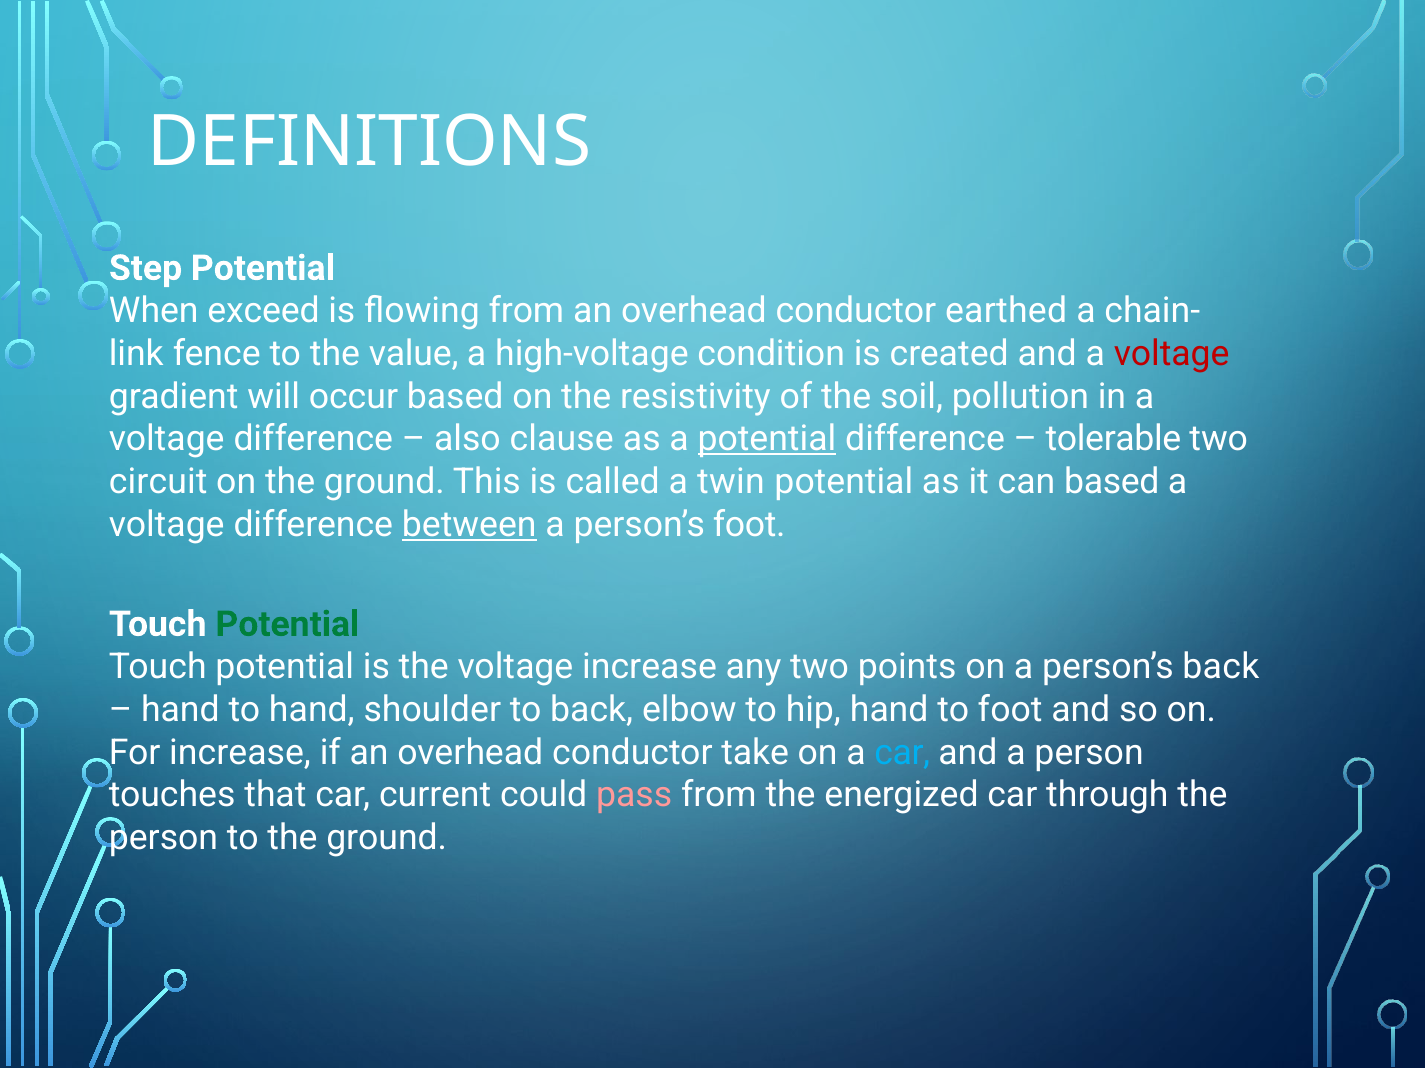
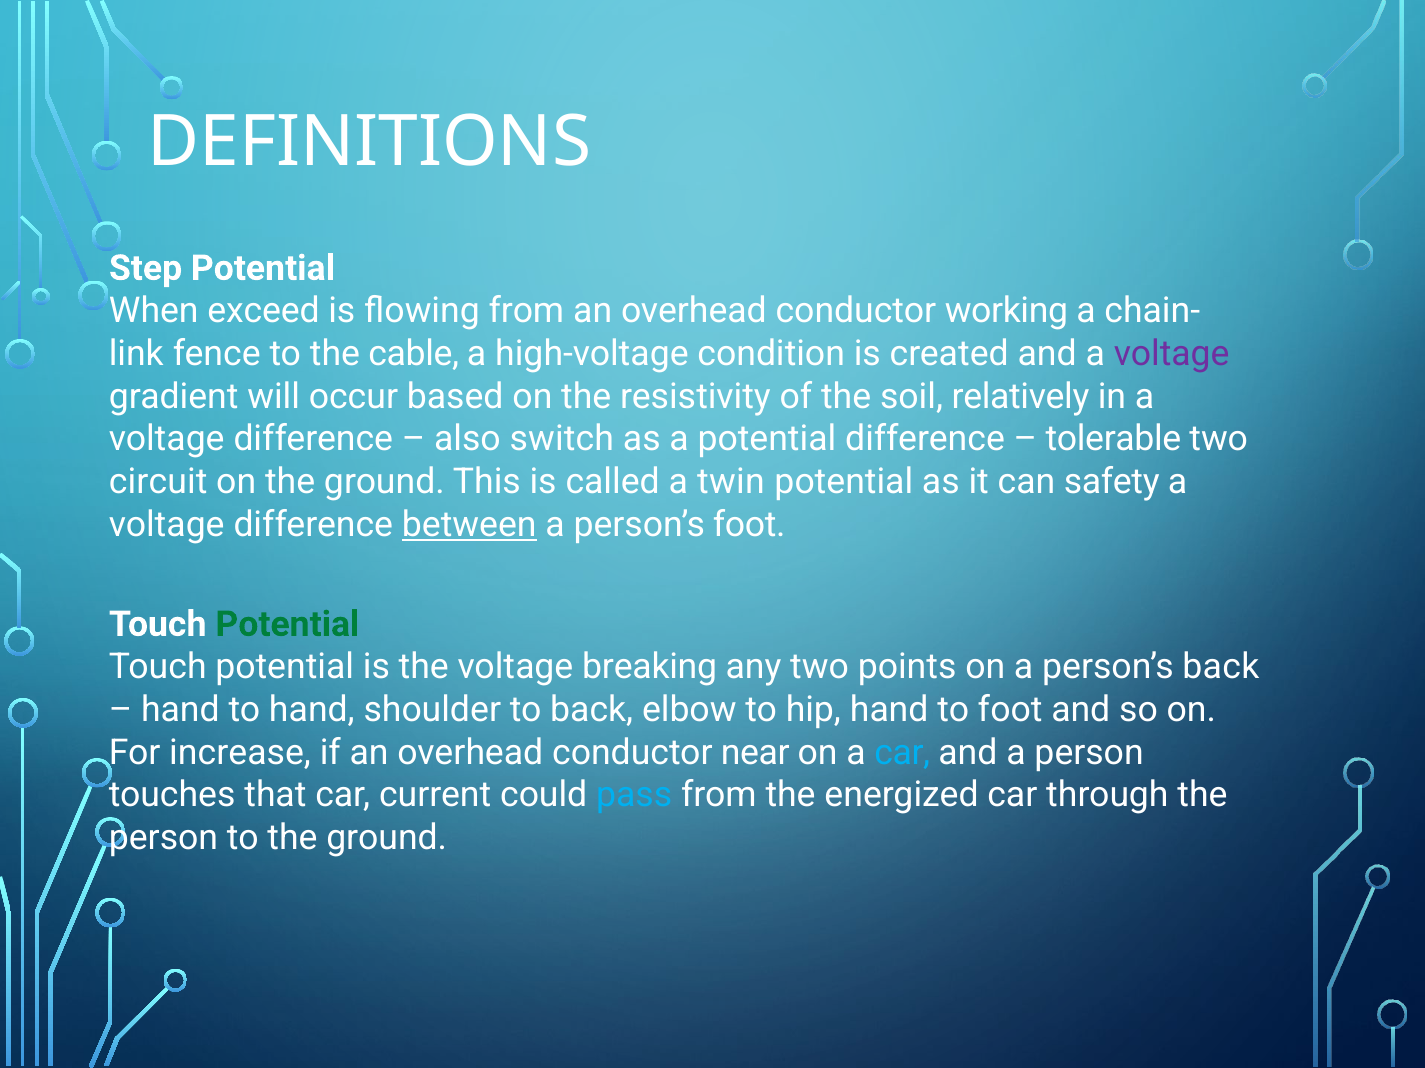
earthed: earthed -> working (1006, 311)
value: value -> cable (414, 354)
voltage colour: red -> purple (1172, 354)
pollution: pollution -> relatively (1021, 397)
clause: clause -> switch (562, 439)
potential underline: present -> none (767, 439)
can based: based -> safety (1112, 482)
voltage increase: increase -> breaking (650, 667)
take: take -> near (755, 753)
pass colour: pink -> light blue (634, 796)
